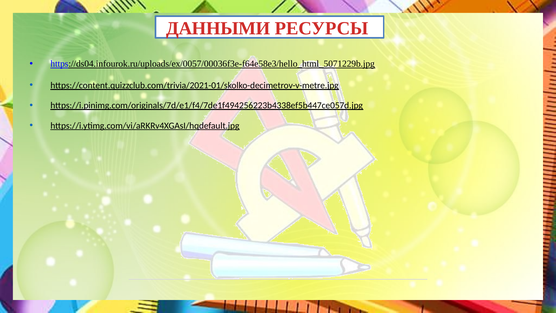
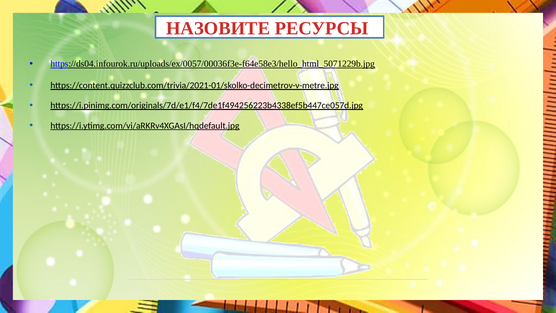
ДАННЫМИ: ДАННЫМИ -> НАЗОВИТЕ (218, 28)
